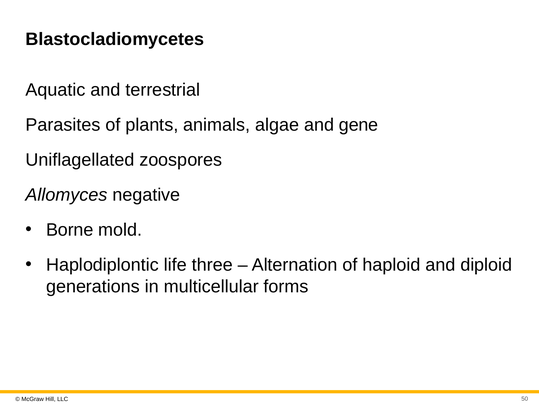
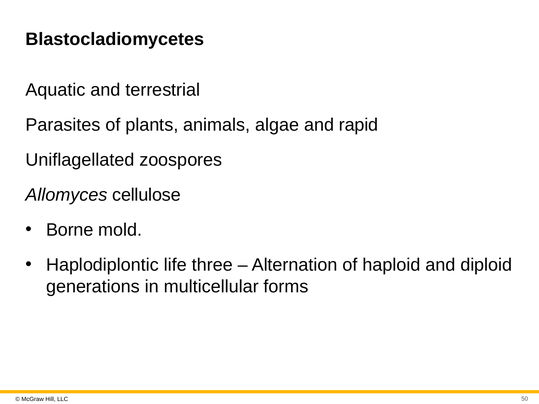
gene: gene -> rapid (359, 125)
negative: negative -> cellulose (146, 195)
